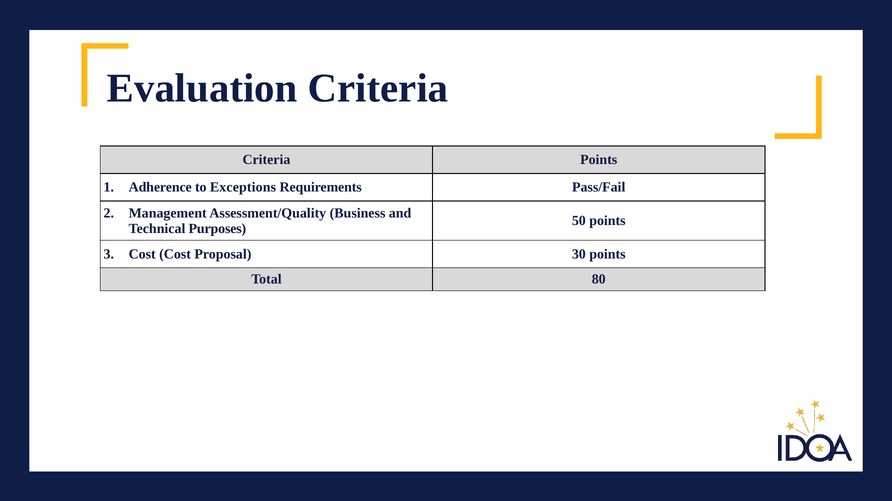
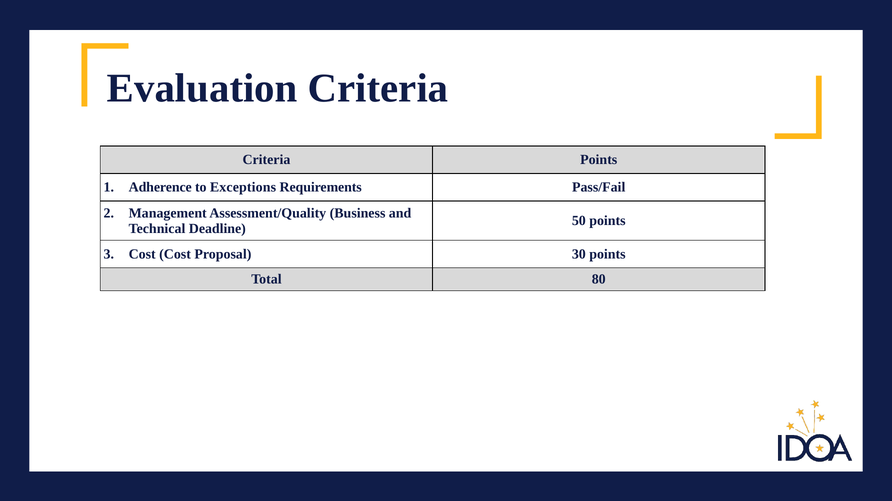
Purposes: Purposes -> Deadline (217, 229)
